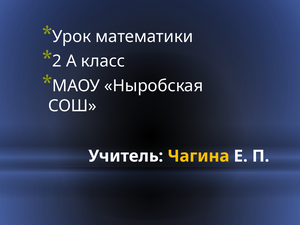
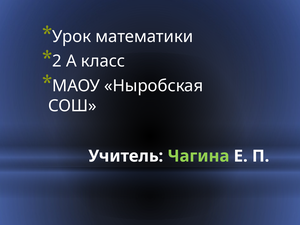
Чагина colour: yellow -> light green (198, 156)
